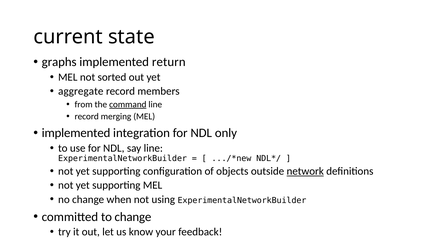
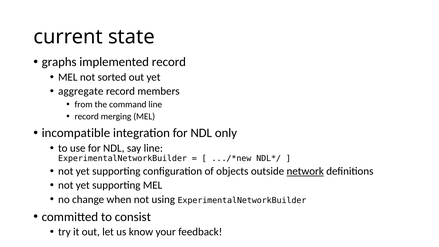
implemented return: return -> record (169, 62)
command underline: present -> none (128, 104)
implemented: implemented -> incompatible (76, 133)
to change: change -> consist (133, 217)
